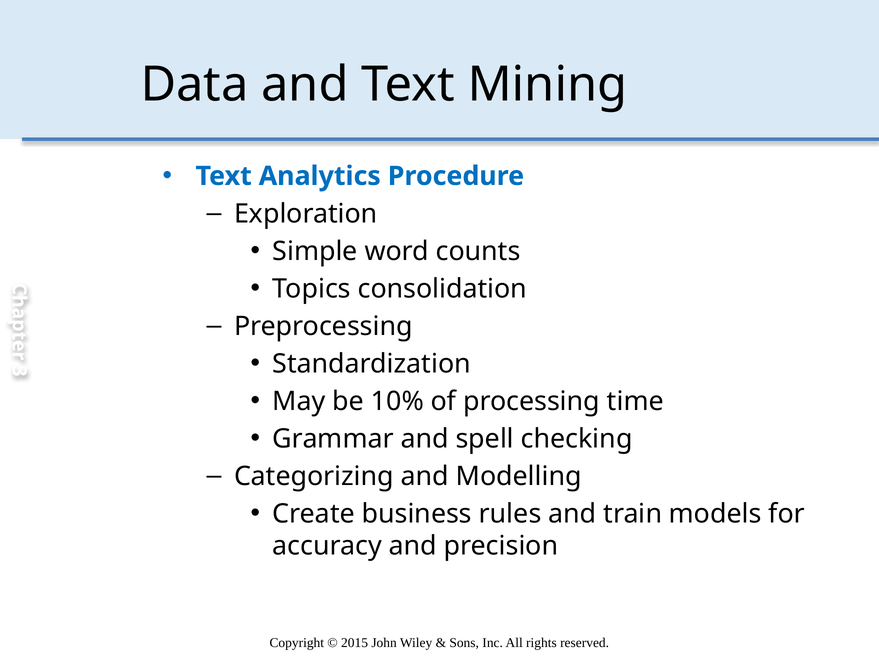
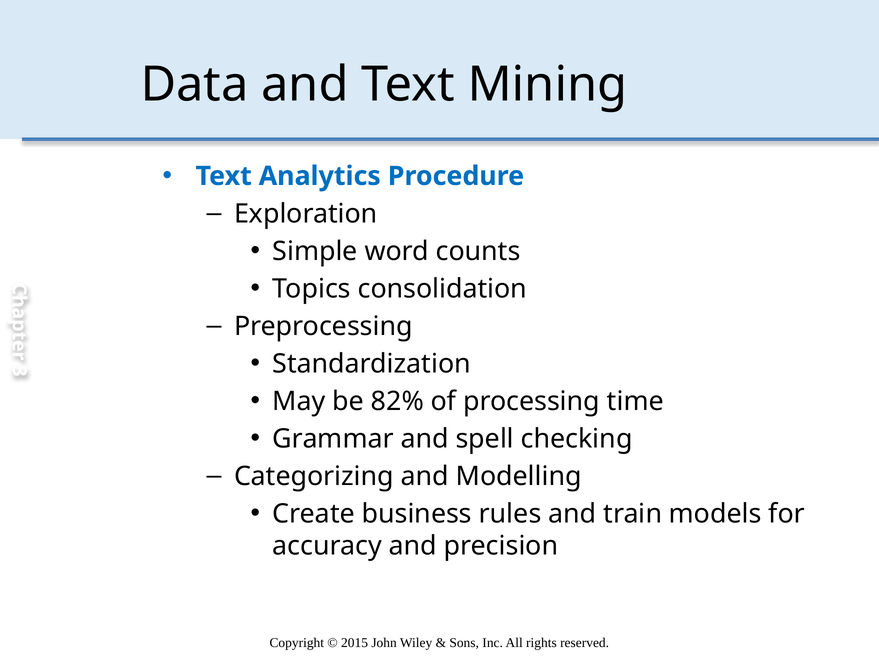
10%: 10% -> 82% (397, 401)
